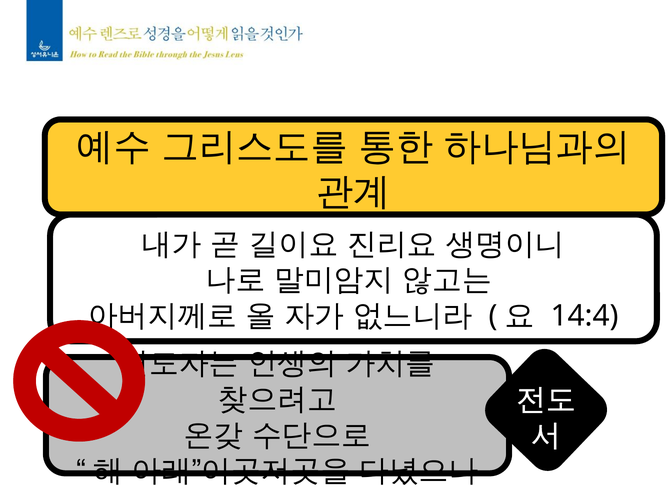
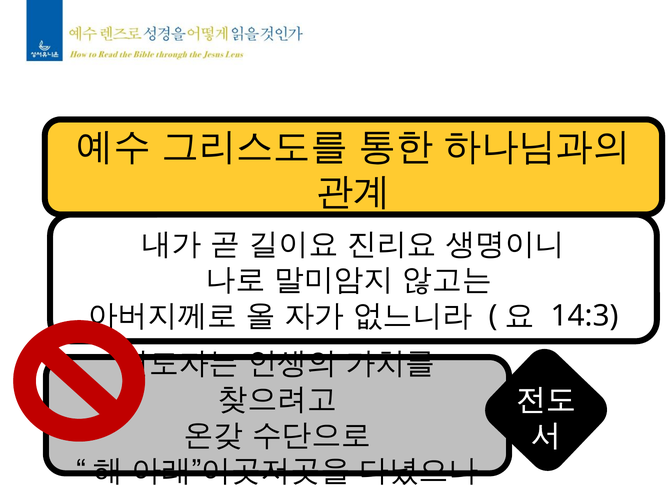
14:4: 14:4 -> 14:3 (585, 315)
